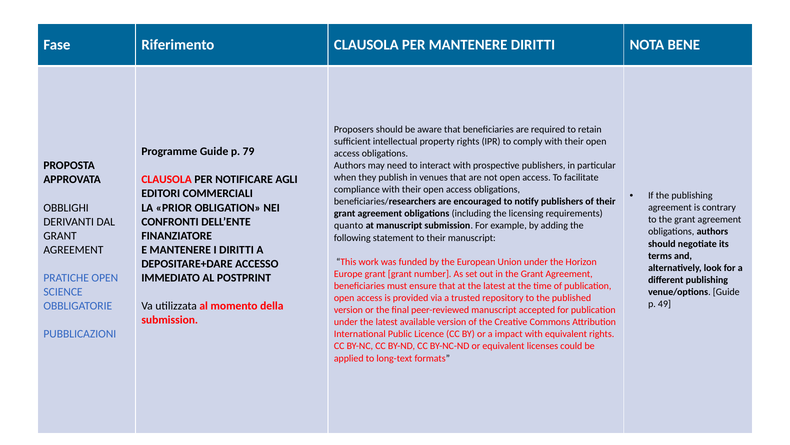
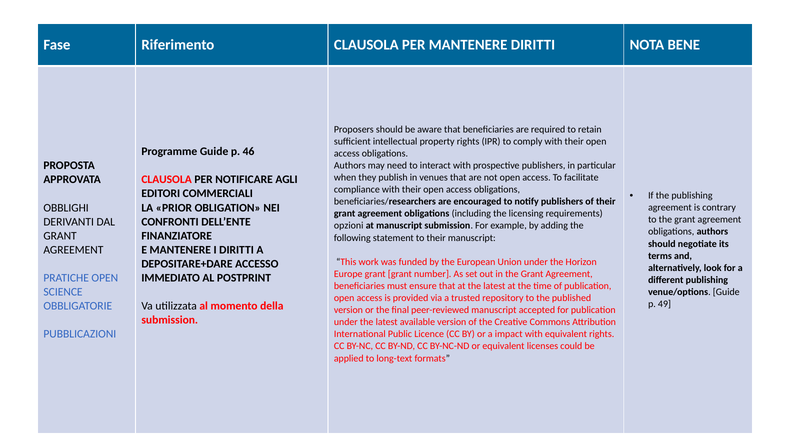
79: 79 -> 46 (249, 151)
quanto: quanto -> opzioni (349, 225)
